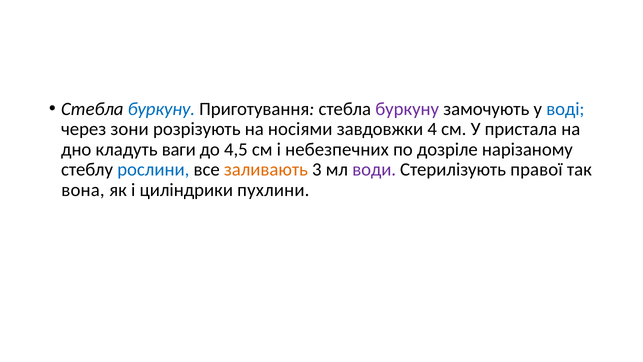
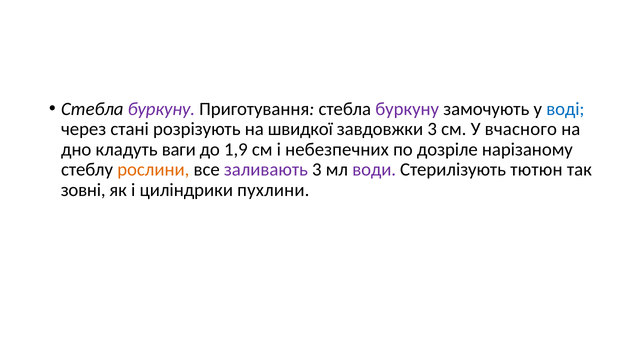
буркуну colour: blue -> purple (161, 109)
зони: зони -> стані (130, 129)
носіями: носіями -> швидкої (300, 129)
завдовжки 4: 4 -> 3 (432, 129)
пристала: пристала -> вчасного (521, 129)
4,5: 4,5 -> 1,9 (236, 149)
рослини colour: blue -> orange (153, 169)
заливають colour: orange -> purple (266, 169)
правої: правої -> тютюн (536, 169)
вона: вона -> зовні (83, 190)
